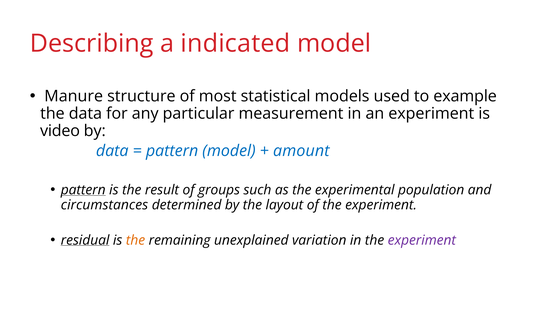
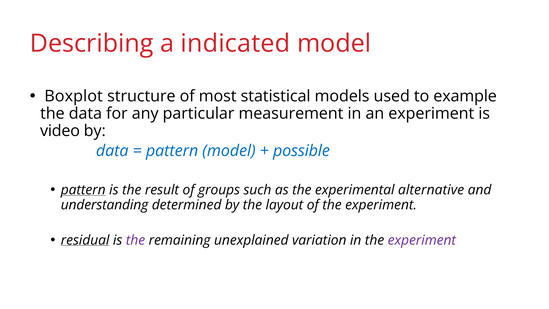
Manure: Manure -> Boxplot (74, 96)
amount: amount -> possible (301, 151)
population: population -> alternative (431, 190)
circumstances: circumstances -> understanding (105, 205)
the colour: orange -> purple (135, 240)
